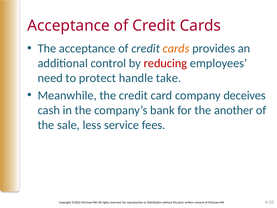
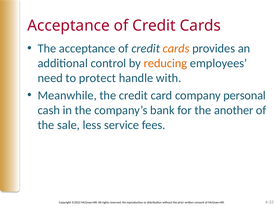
reducing colour: red -> orange (165, 63)
take: take -> with (169, 78)
deceives: deceives -> personal (245, 95)
